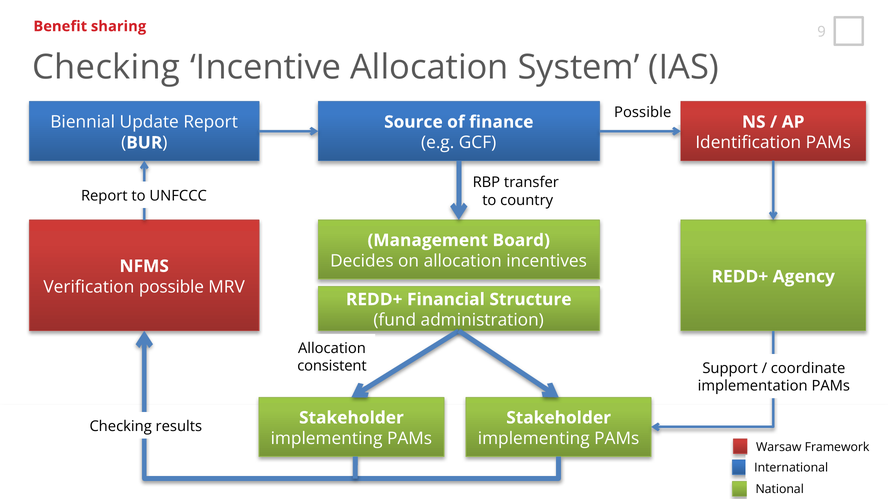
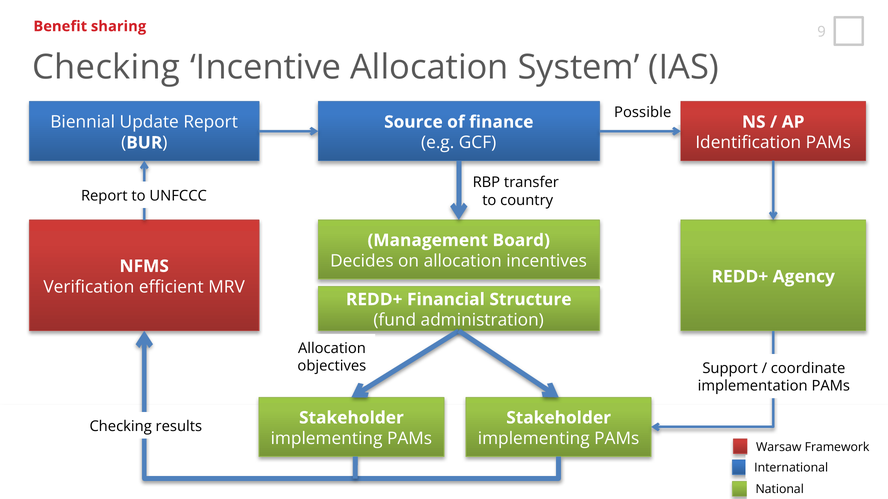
Verification possible: possible -> efficient (171, 287)
consistent: consistent -> objectives (332, 366)
